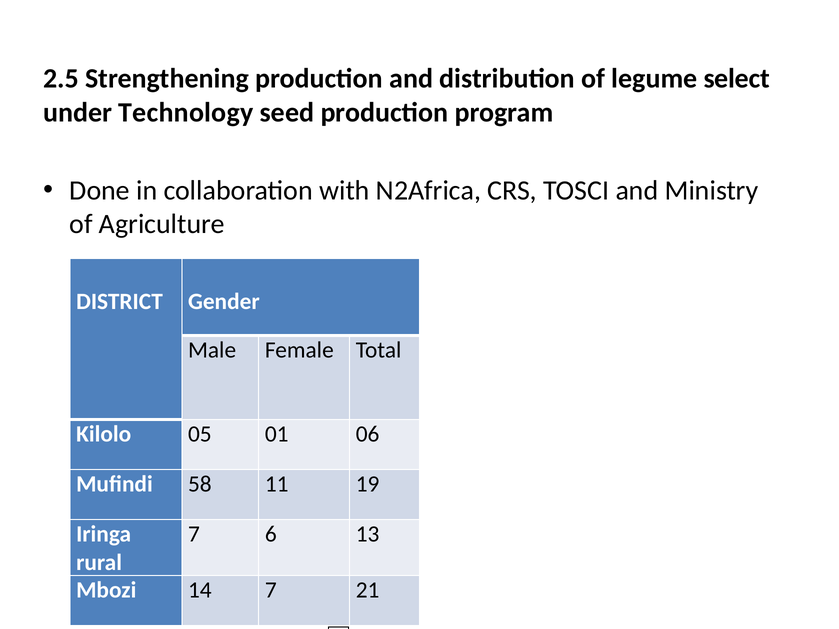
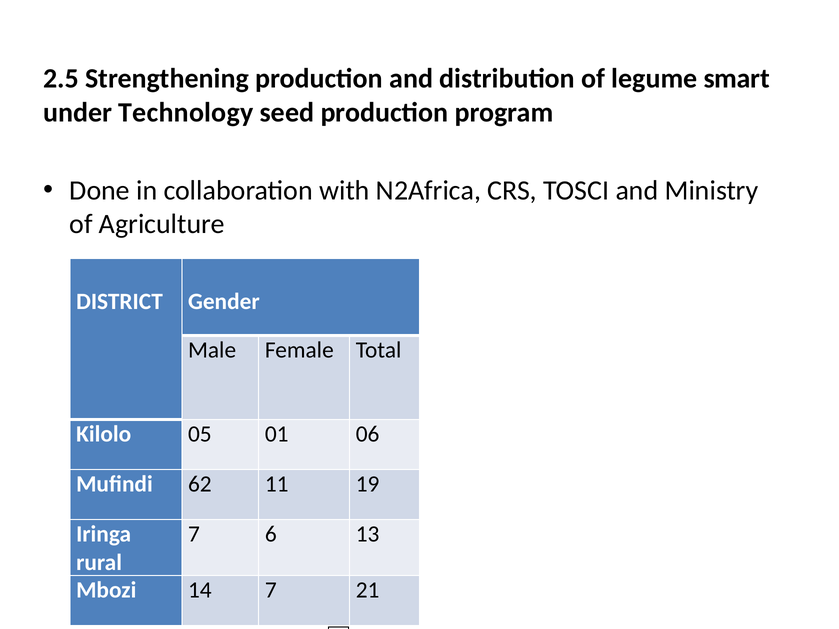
select: select -> smart (737, 79)
58: 58 -> 62 (200, 484)
